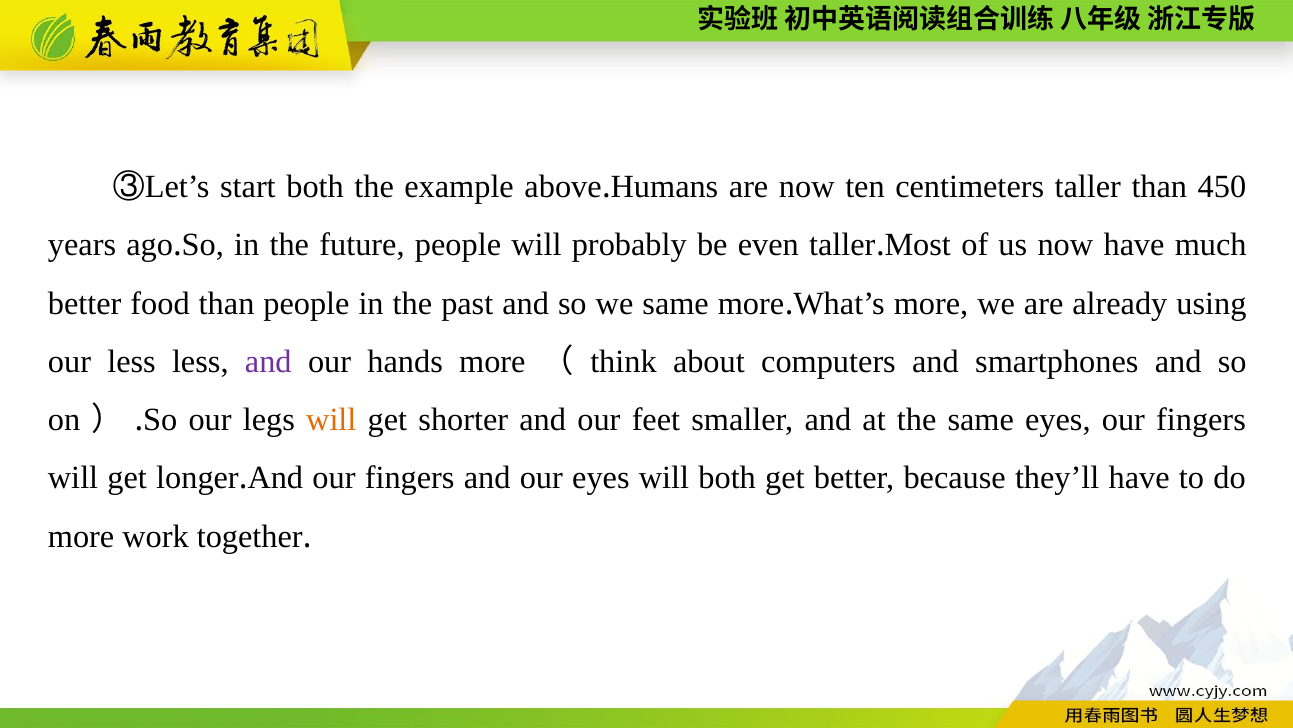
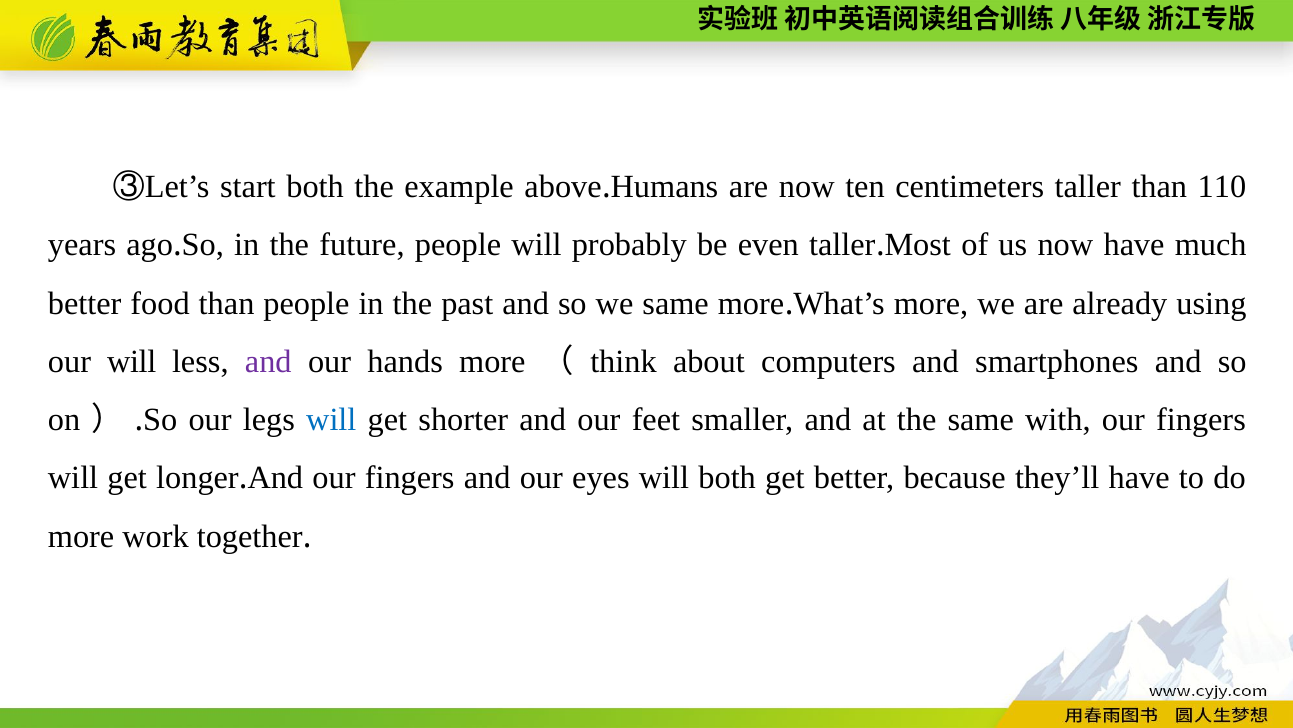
450: 450 -> 110 (1222, 187)
our less: less -> will (132, 361)
will colour: orange -> blue (331, 420)
same eyes: eyes -> with (1058, 420)
